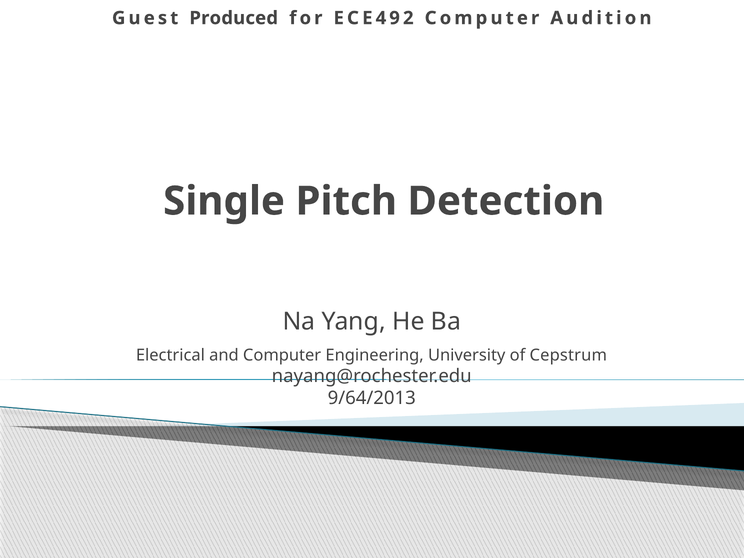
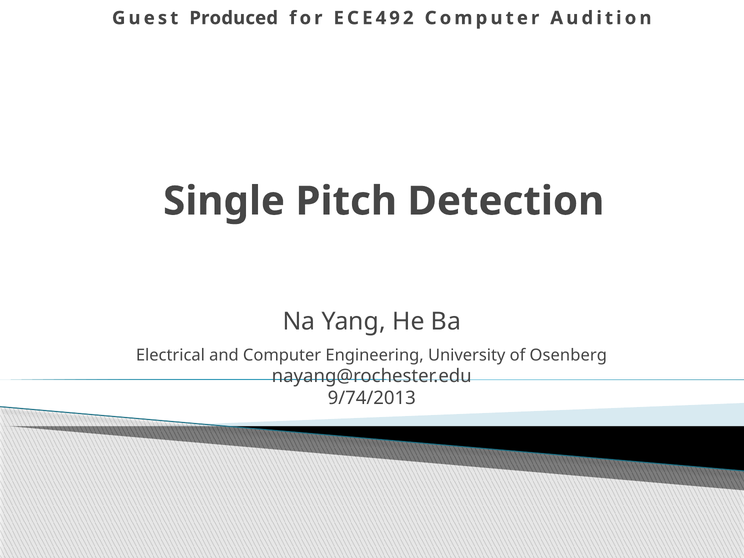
Cepstrum: Cepstrum -> Osenberg (568, 355)
9/64/2013: 9/64/2013 -> 9/74/2013 (372, 398)
